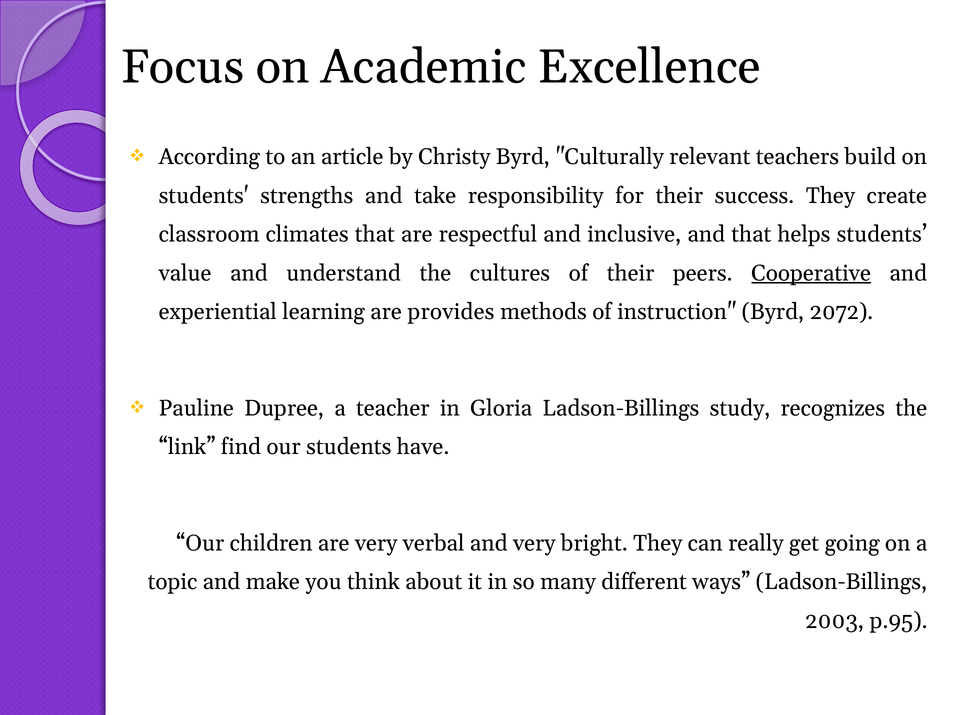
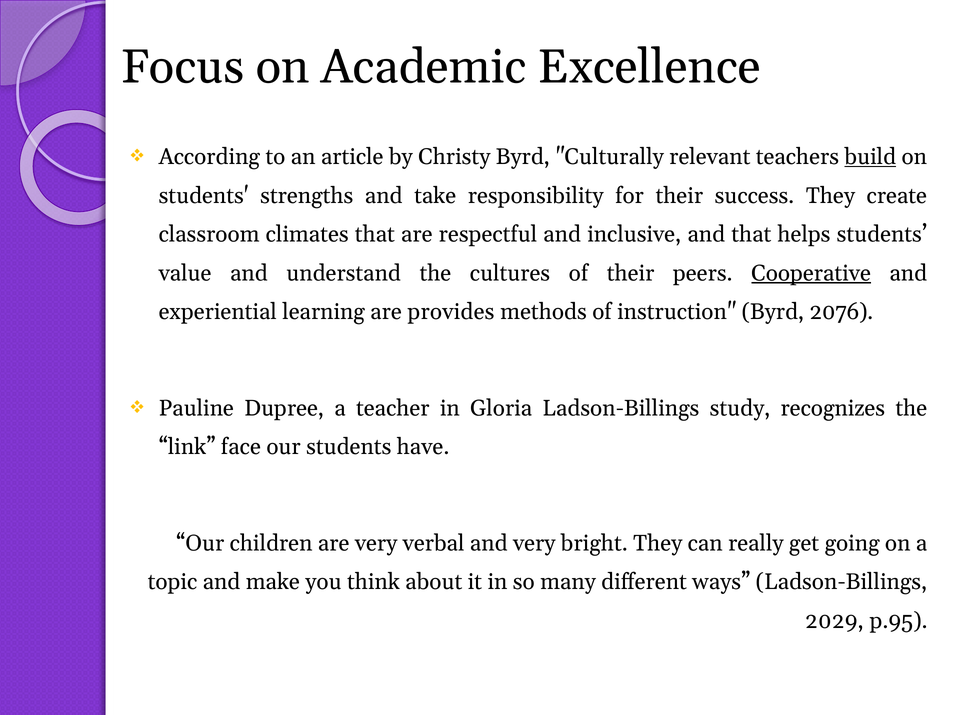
build underline: none -> present (870, 157)
2072: 2072 -> 2076 (841, 312)
find: find -> face (241, 447)
2003: 2003 -> 2029 (834, 621)
